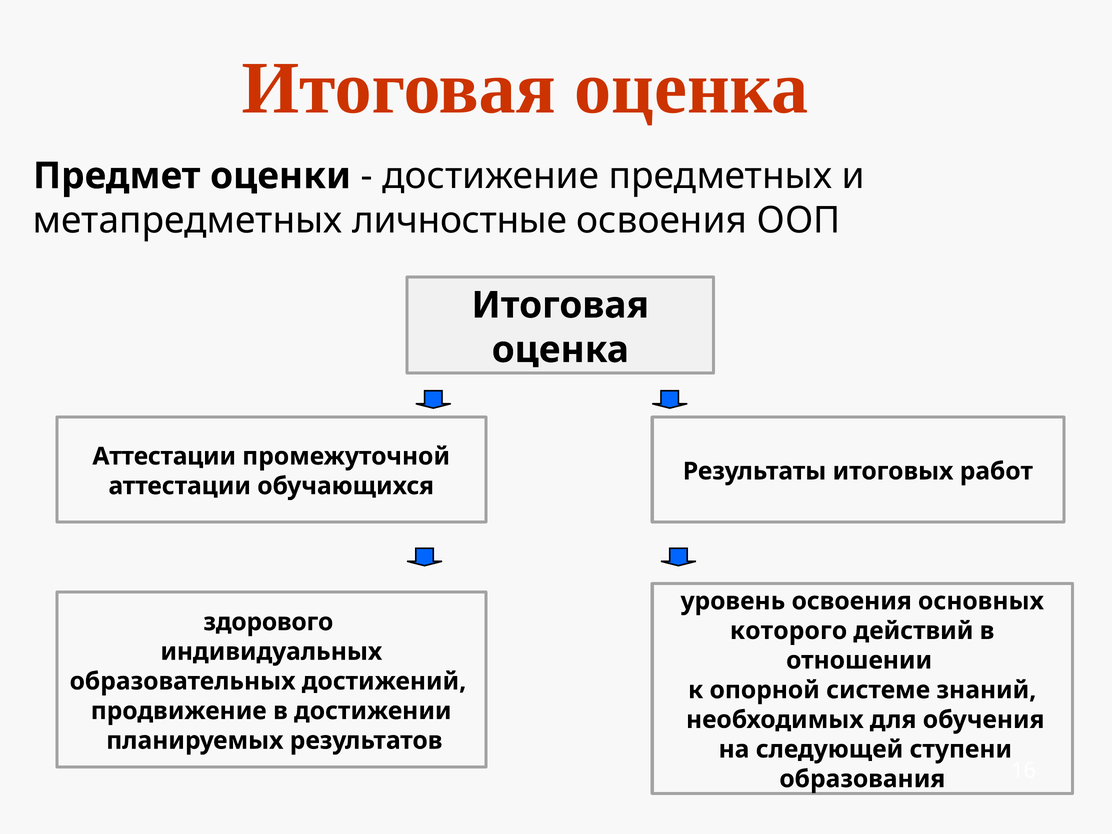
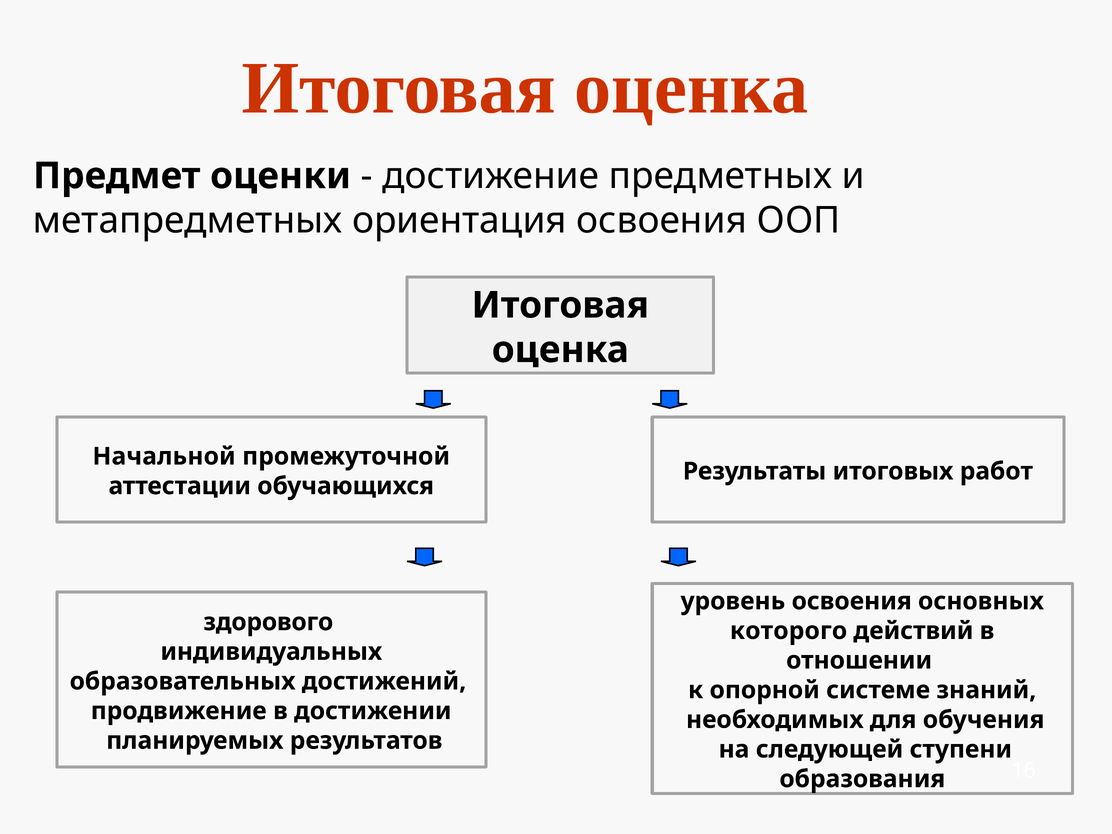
личностные: личностные -> ориентация (459, 220)
Аттестации: Аттестации -> Начальной (164, 456)
